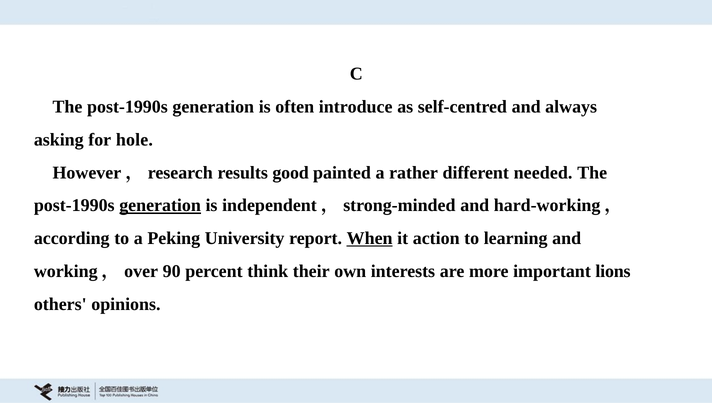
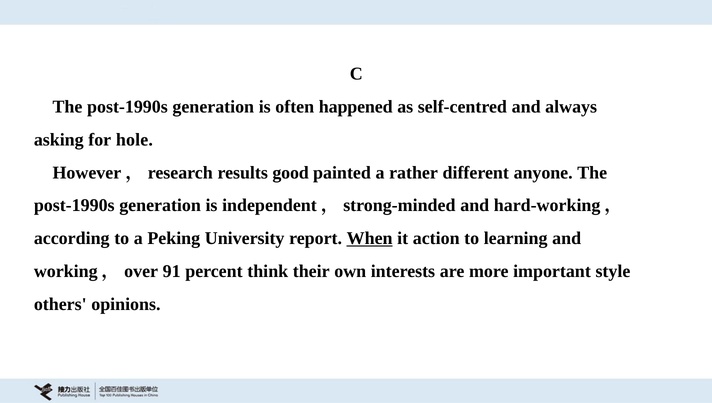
introduce: introduce -> happened (356, 107)
needed: needed -> anyone (543, 172)
generation underline: present -> none (160, 205)
90: 90 -> 91 (172, 271)
lions: lions -> style (613, 271)
